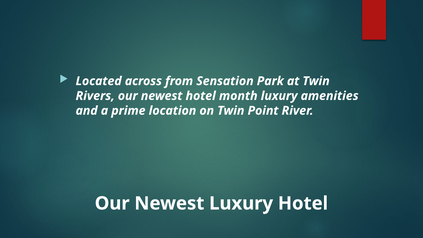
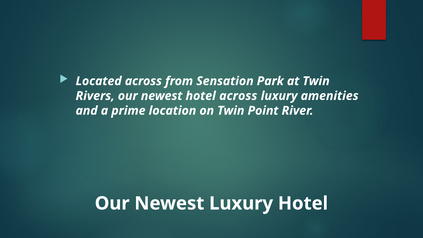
hotel month: month -> across (238, 96)
